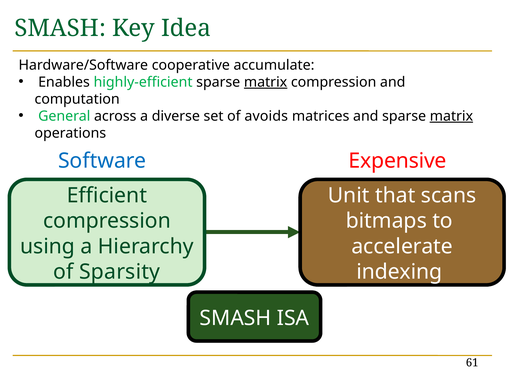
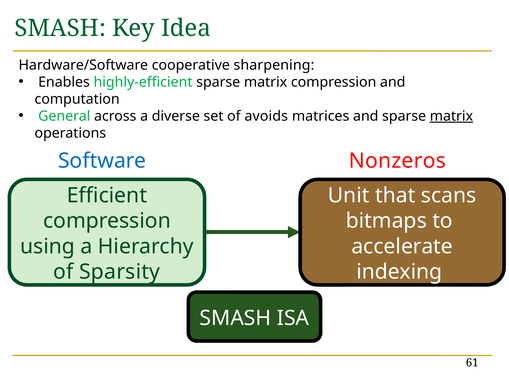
accumulate: accumulate -> sharpening (274, 65)
matrix underline: present -> none (266, 82)
Expensive: Expensive -> Nonzeros (397, 161)
